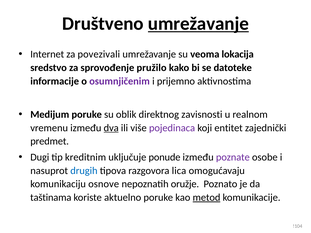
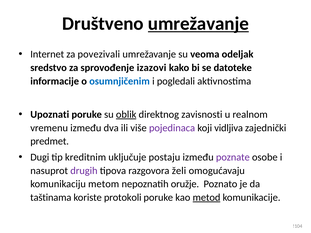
lokacija: lokacija -> odeljak (238, 54)
pružilo: pružilo -> izazovi (152, 68)
osumnjičenim colour: purple -> blue (120, 81)
prijemno: prijemno -> pogledali (176, 81)
Medijum: Medijum -> Upoznati (50, 115)
oblik underline: none -> present (126, 115)
dva underline: present -> none (111, 128)
entitet: entitet -> vidljiva (229, 128)
ponude: ponude -> postaju (164, 157)
drugih colour: blue -> purple (84, 171)
lica: lica -> želi (179, 171)
osnove: osnove -> metom (104, 184)
aktuelno: aktuelno -> protokoli (123, 198)
